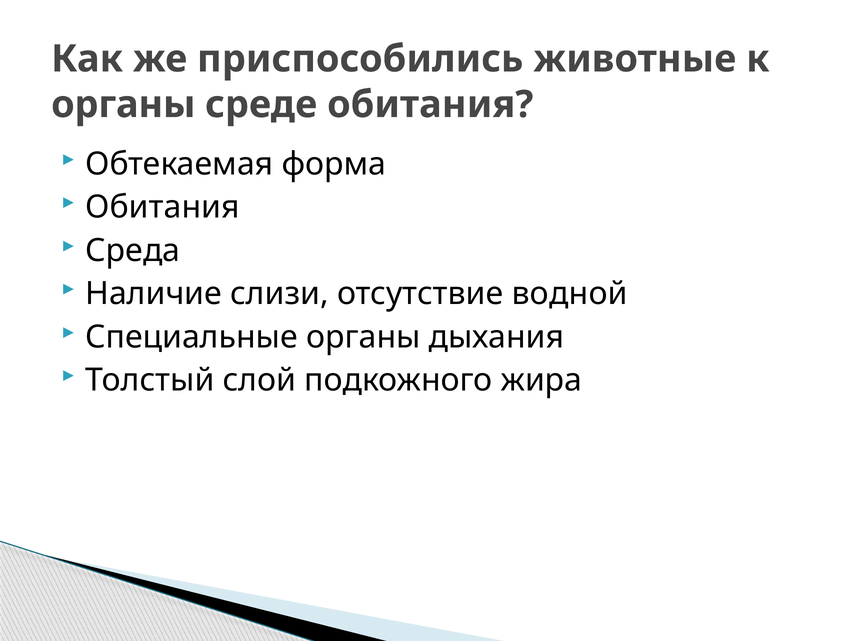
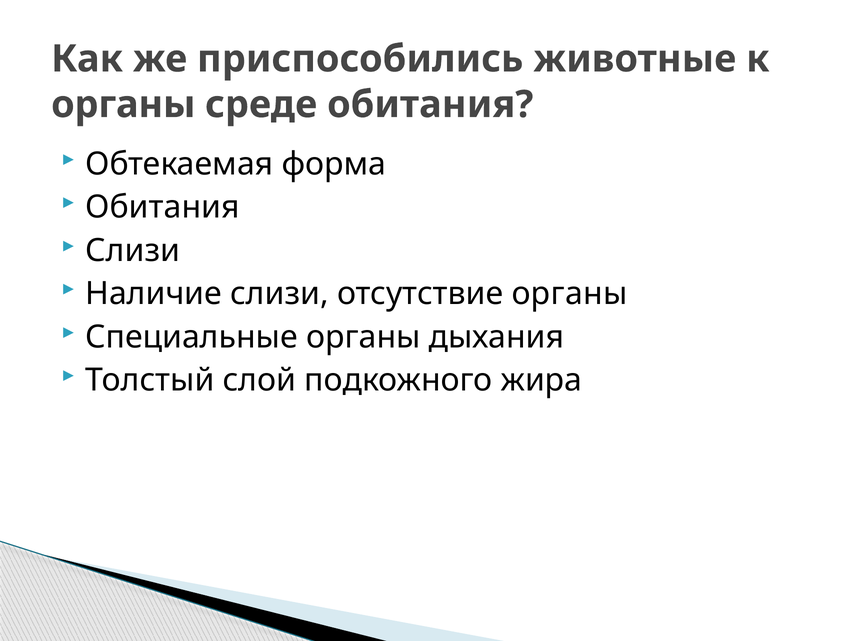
Среда: Среда -> Слизи (133, 250)
отсутствие водной: водной -> органы (570, 294)
